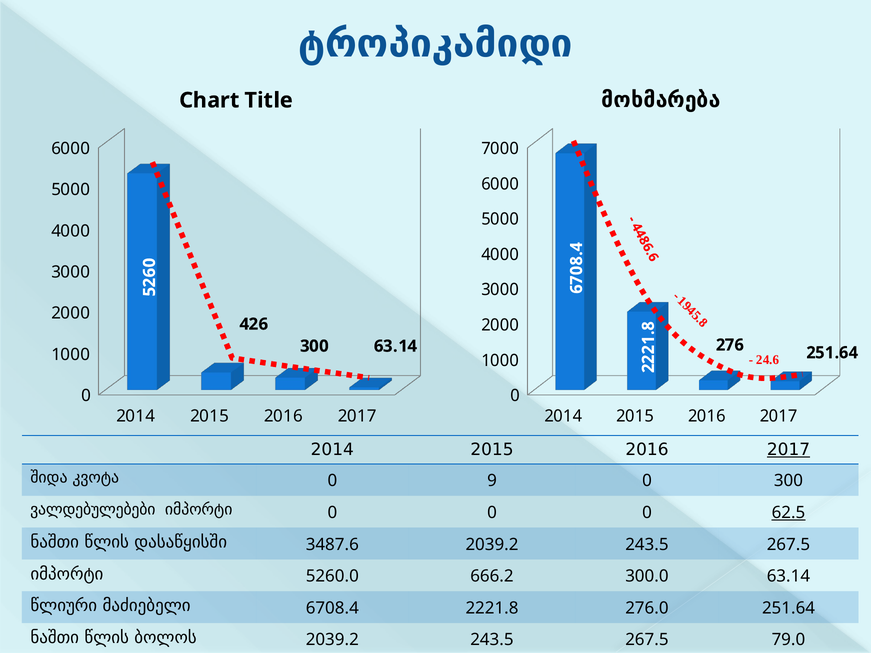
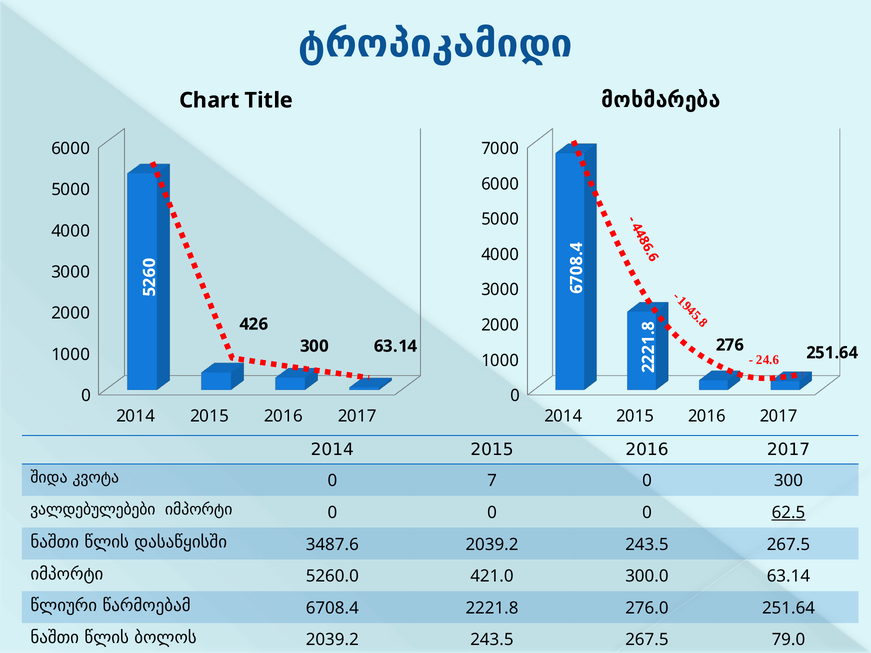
2017 underline: present -> none (789, 450)
0 9: 9 -> 7 (492, 481)
666.2: 666.2 -> 421.0 (492, 577)
მაძიებელი: მაძიებელი -> წარმოებამ (147, 606)
